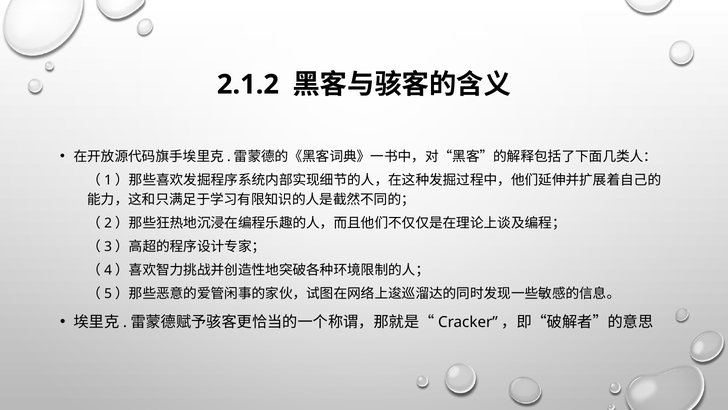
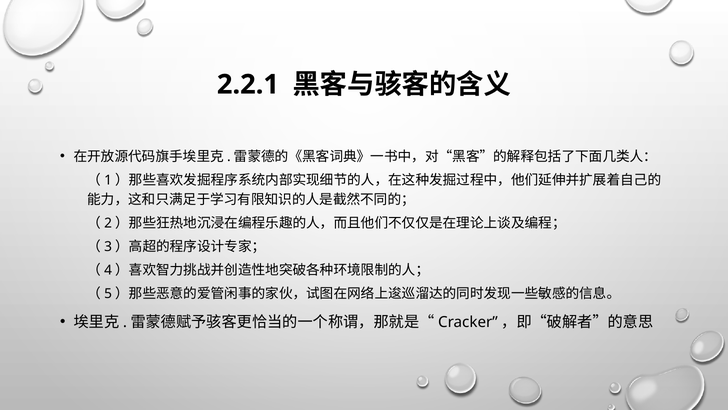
2.1.2: 2.1.2 -> 2.2.1 (248, 84)
